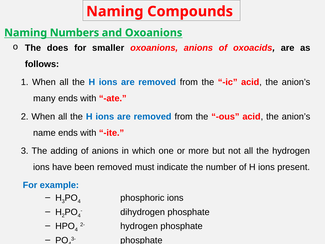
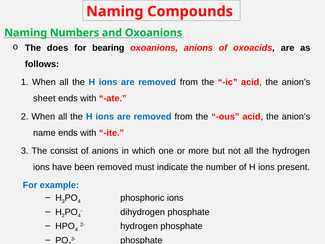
smaller: smaller -> bearing (108, 48)
many: many -> sheet (44, 98)
adding: adding -> consist (64, 151)
